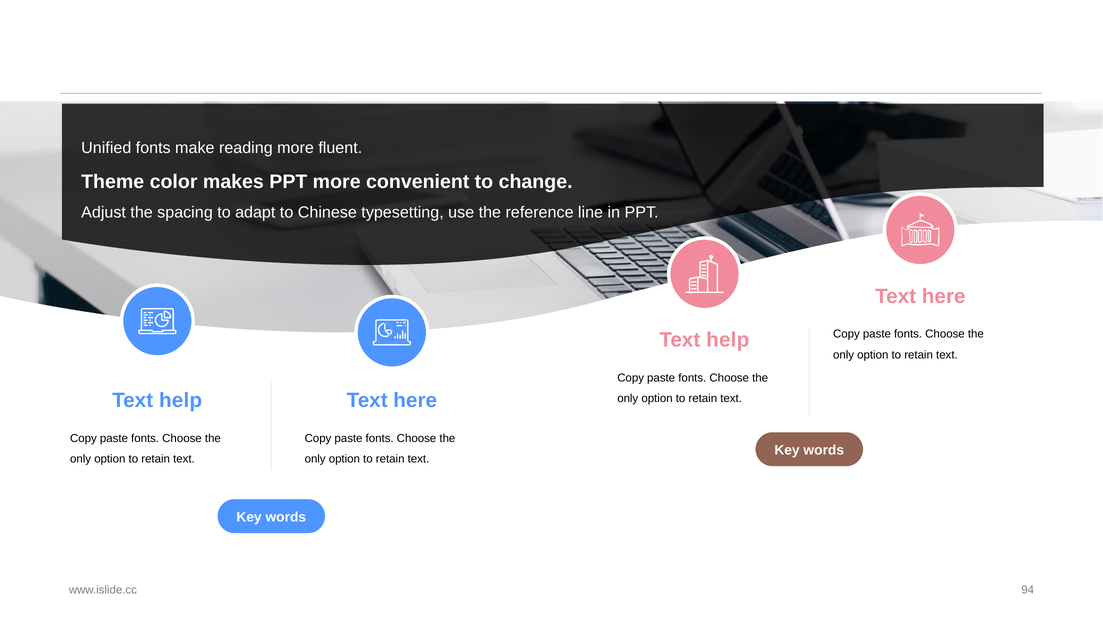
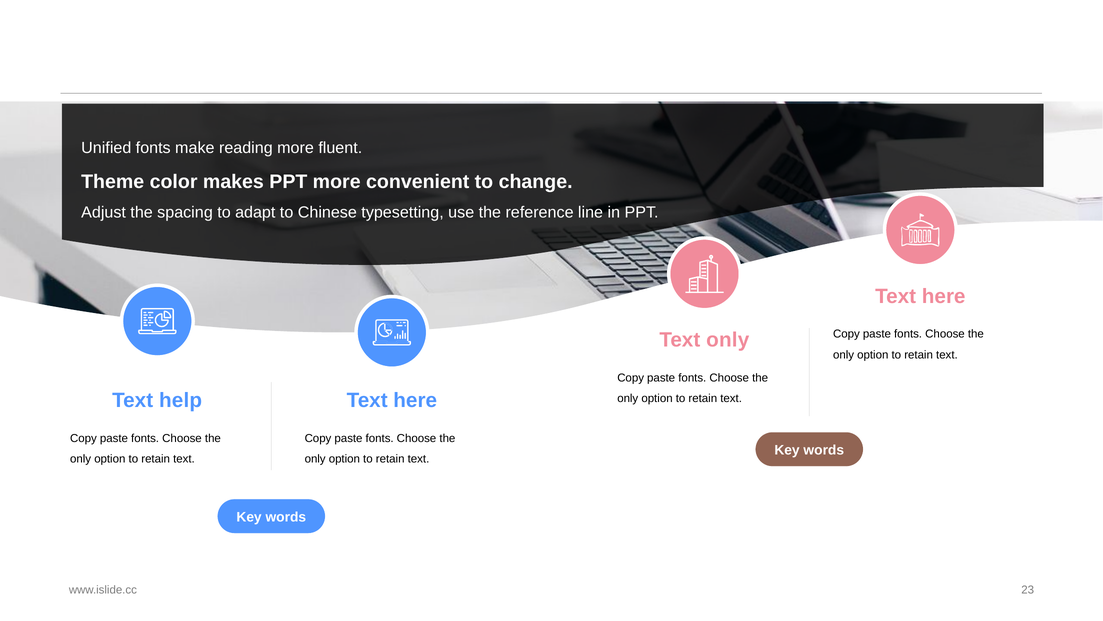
help: help -> only (728, 340)
94: 94 -> 23 (1028, 590)
